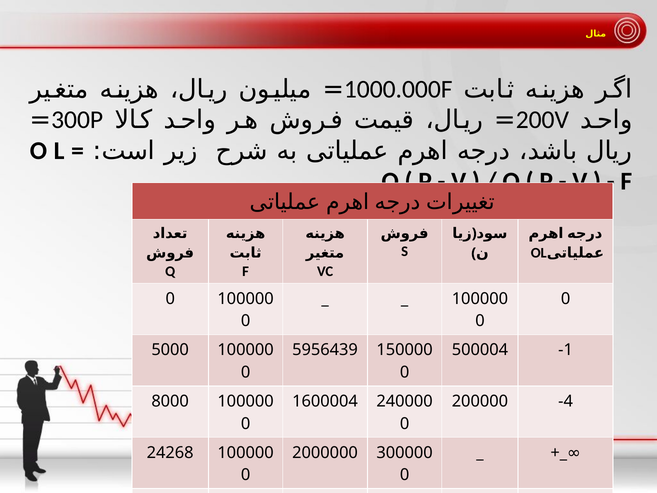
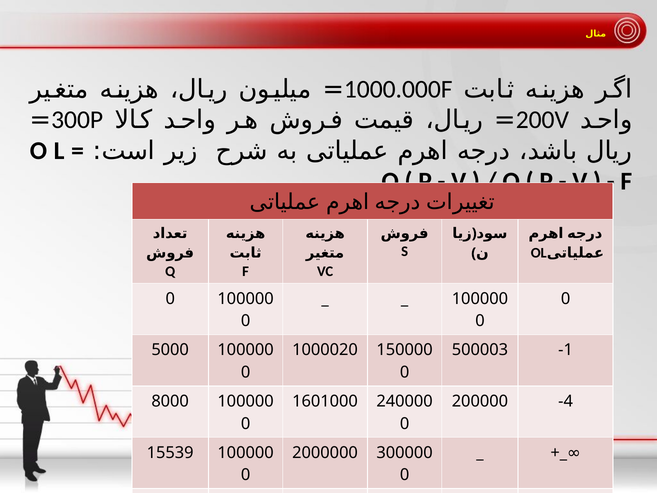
5956439: 5956439 -> 1000020 (325, 350)
500004: 500004 -> 500003 (480, 350)
1600004: 1600004 -> 1601000 (325, 401)
24268: 24268 -> 15539 (170, 452)
